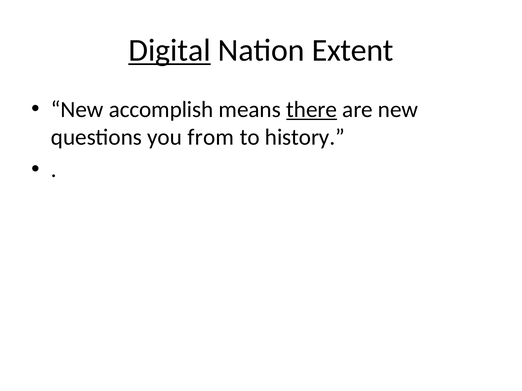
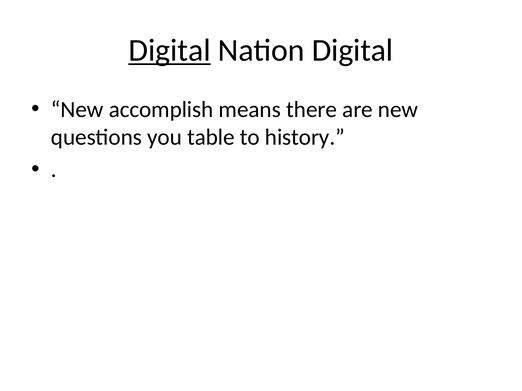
Nation Extent: Extent -> Digital (353, 51)
there underline: present -> none (312, 110)
from: from -> table (211, 137)
